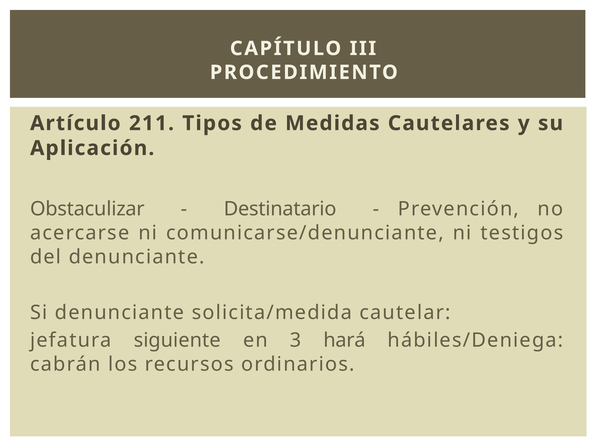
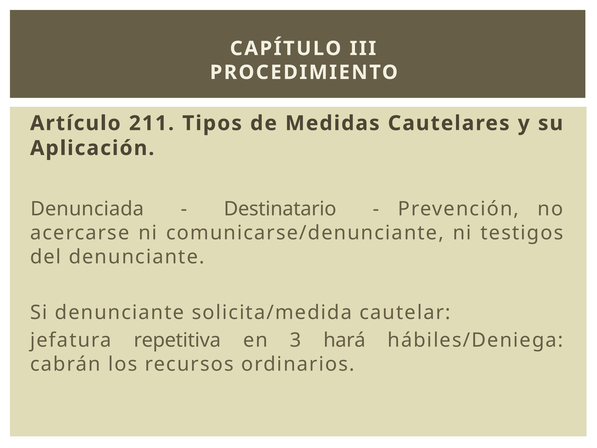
Obstaculizar: Obstaculizar -> Denunciada (87, 209)
siguiente: siguiente -> repetitiva (177, 340)
